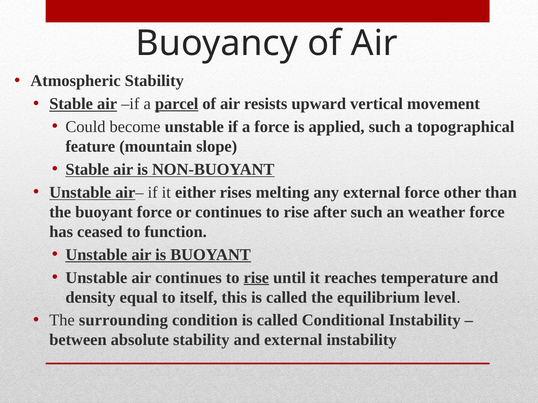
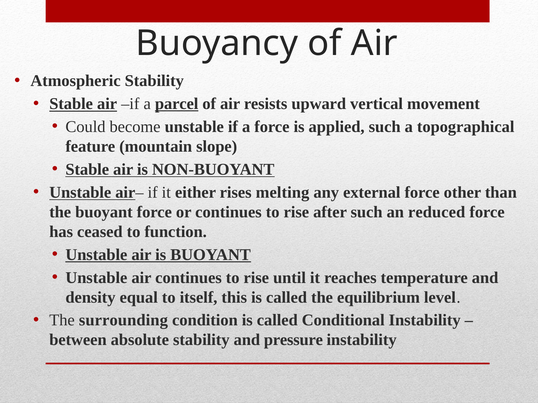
weather: weather -> reduced (437, 212)
rise underline: present -> none (256, 278)
and external: external -> pressure (293, 340)
